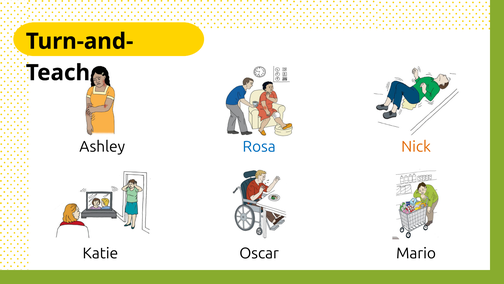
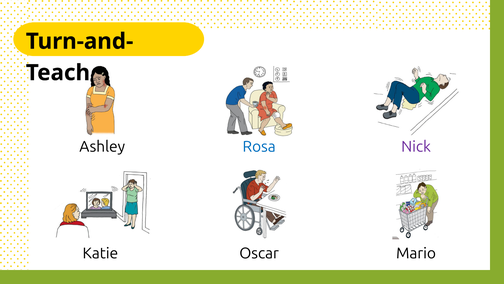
Nick colour: orange -> purple (416, 147)
